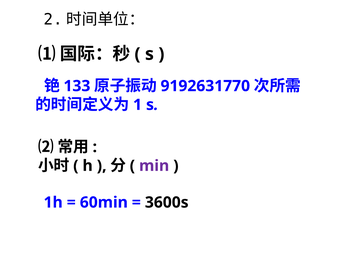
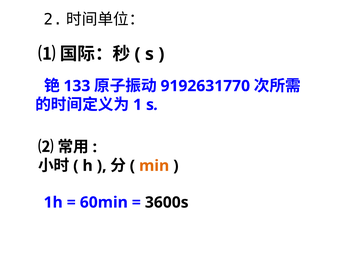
min colour: purple -> orange (154, 166)
